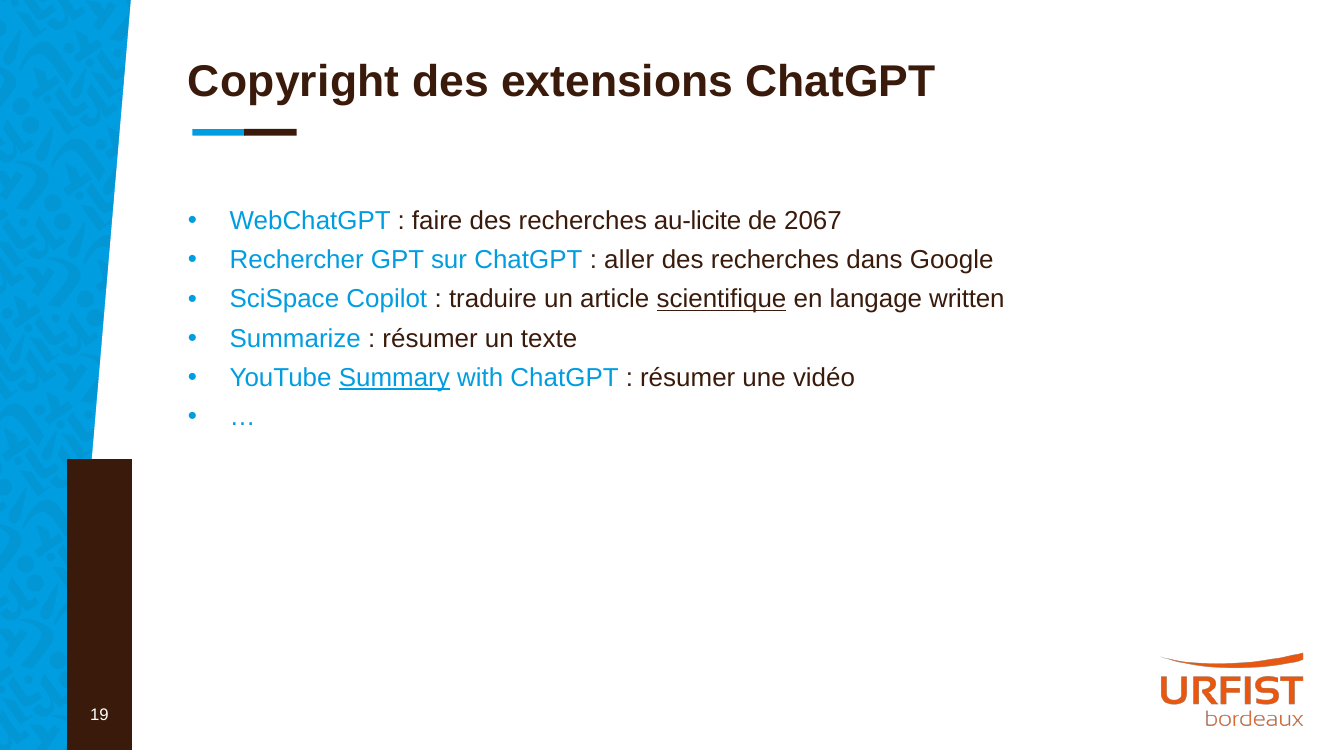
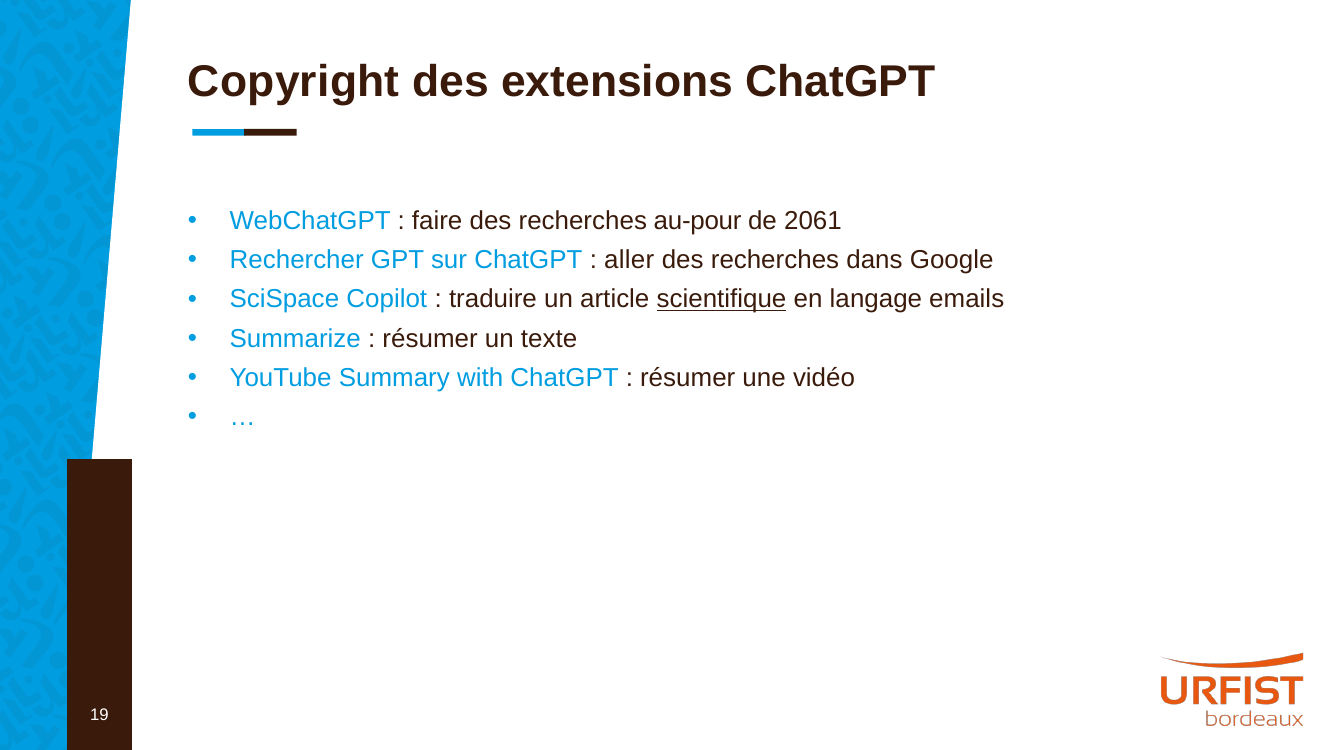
au-licite: au-licite -> au-pour (698, 221)
2067: 2067 -> 2061 (813, 221)
written: written -> emails (967, 299)
Summary underline: present -> none (394, 378)
